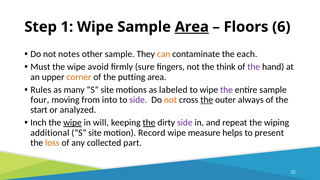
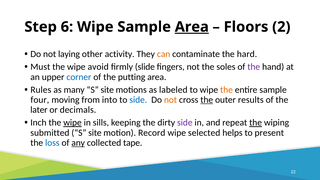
1: 1 -> 6 (67, 27)
6: 6 -> 2 (281, 27)
notes: notes -> laying (69, 54)
other sample: sample -> activity (120, 54)
each: each -> hard (247, 54)
sure: sure -> slide (145, 67)
think: think -> soles (226, 67)
corner colour: orange -> blue (79, 77)
the colour: purple -> orange (227, 90)
side colour: purple -> blue (138, 100)
always: always -> results (251, 100)
start: start -> later (39, 110)
analyzed: analyzed -> decimals (78, 110)
will: will -> sills (101, 123)
the underline: present -> none (149, 123)
the underline: none -> present (256, 123)
additional: additional -> submitted (50, 133)
measure: measure -> selected (204, 133)
loss colour: orange -> blue (52, 143)
any underline: none -> present (78, 143)
part: part -> tape (133, 143)
